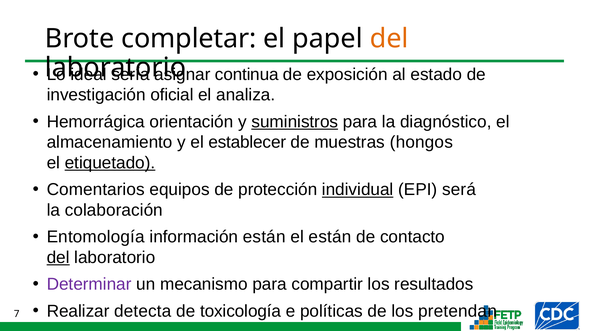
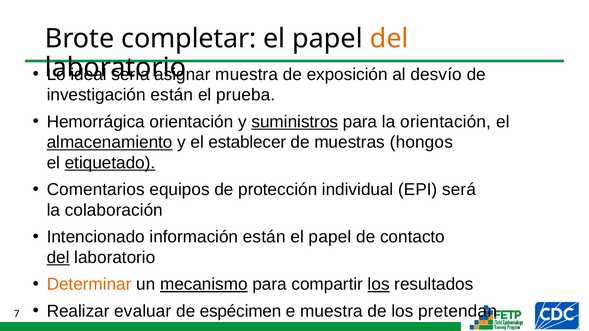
continua: continua -> muestra (247, 74)
estado: estado -> desvío (436, 74)
investigación oficial: oficial -> están (172, 95)
analiza: analiza -> prueba (246, 95)
la diagnóstico: diagnóstico -> orientación (446, 122)
almacenamiento underline: none -> present (110, 142)
individual underline: present -> none (358, 190)
Entomología: Entomología -> Intencionado (96, 237)
están: están -> papel (330, 237)
Determinar colour: purple -> orange (89, 285)
mecanismo underline: none -> present (204, 285)
los underline: none -> present (379, 285)
detecta: detecta -> evaluar (143, 311)
toxicología: toxicología -> espécimen (241, 311)
e políticas: políticas -> muestra (331, 311)
